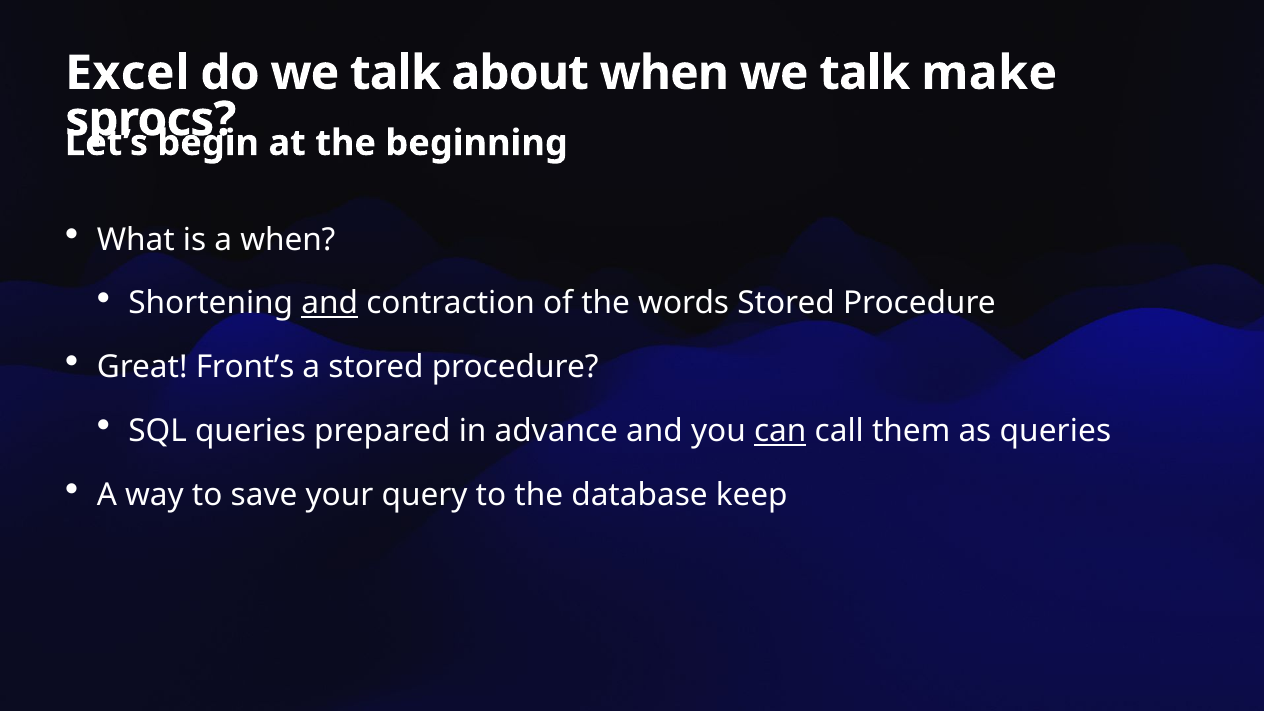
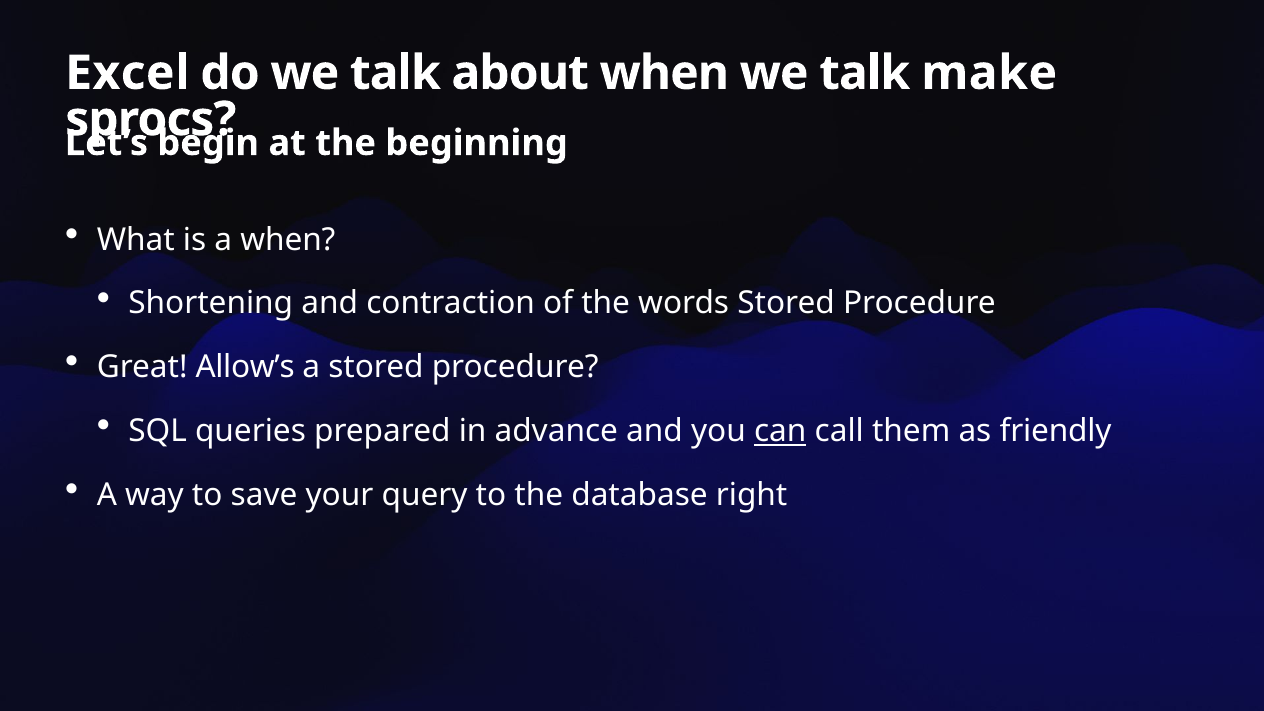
and underline: present -> none (330, 303)
Front’s: Front’s -> Allow’s (245, 367)
as queries: queries -> friendly (1056, 431)
keep: keep -> right (752, 495)
